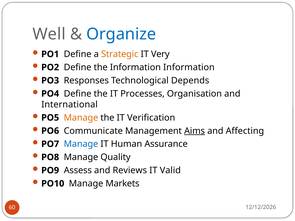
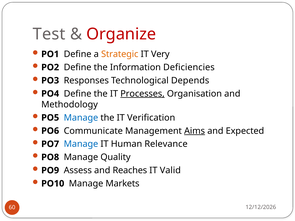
Well: Well -> Test (49, 34)
Organize colour: blue -> red (121, 34)
Information Information: Information -> Deficiencies (189, 67)
Processes underline: none -> present (142, 94)
International: International -> Methodology (70, 105)
Manage colour: orange -> blue (81, 118)
Affecting: Affecting -> Expected (245, 131)
Assurance: Assurance -> Relevance (166, 144)
Reviews: Reviews -> Reaches (130, 171)
